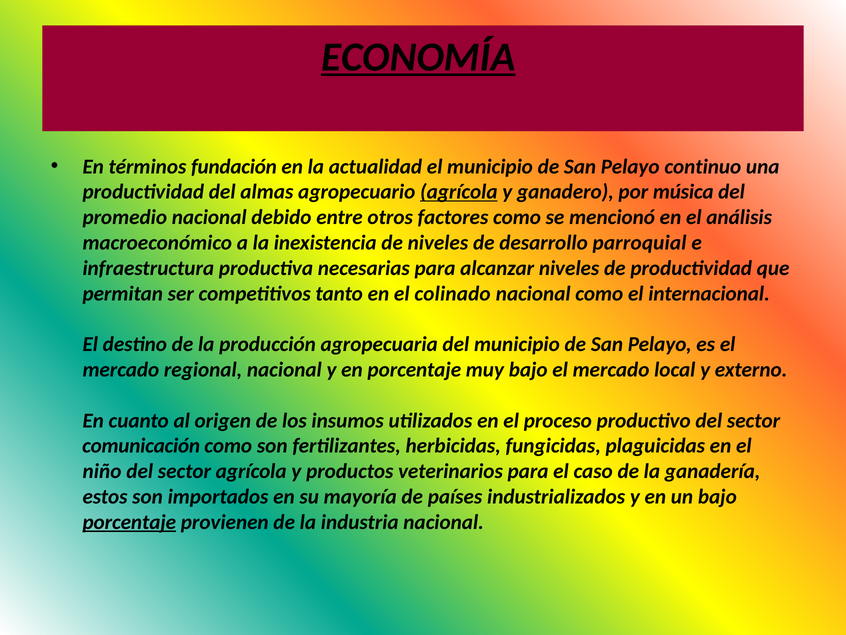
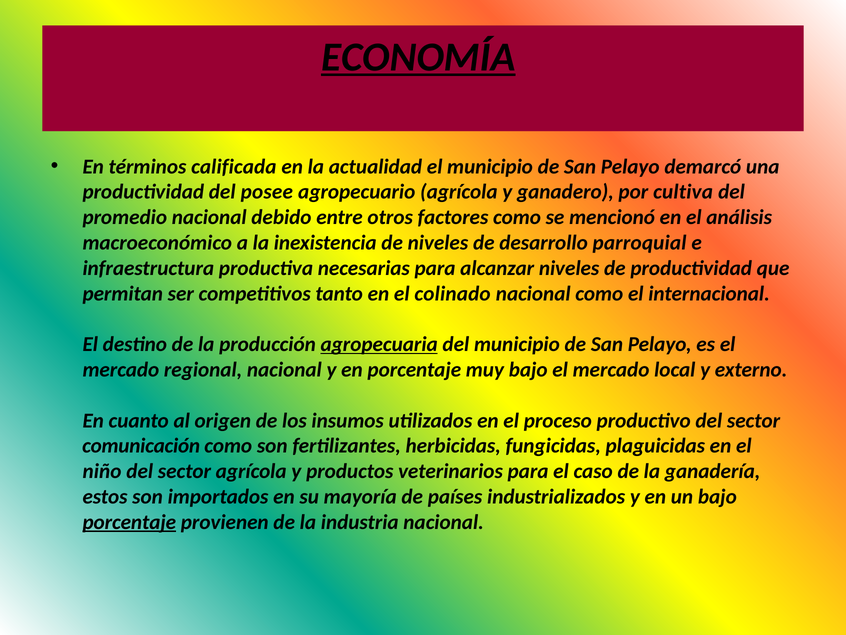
fundación: fundación -> calificada (234, 166)
continuo: continuo -> demarcó (703, 166)
almas: almas -> posee (267, 192)
agrícola underline: present -> none (459, 192)
música: música -> cultiva (683, 192)
agropecuaria underline: none -> present (379, 344)
